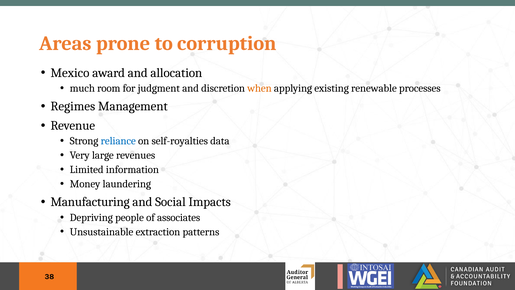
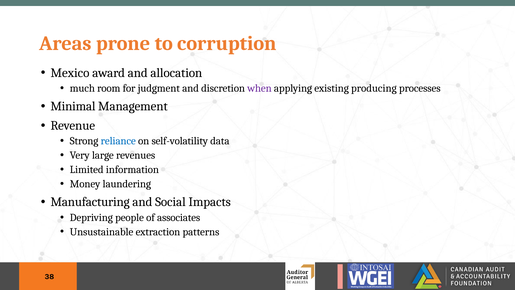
when colour: orange -> purple (260, 88)
renewable: renewable -> producing (374, 88)
Regimes: Regimes -> Minimal (73, 106)
self-royalties: self-royalties -> self-volatility (180, 141)
